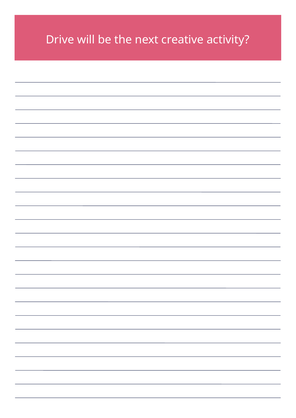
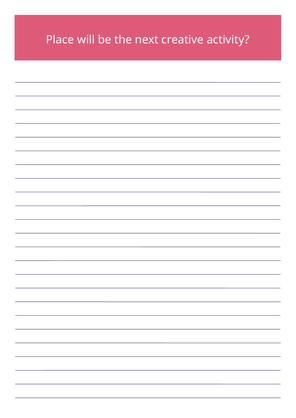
Drive: Drive -> Place (60, 40)
